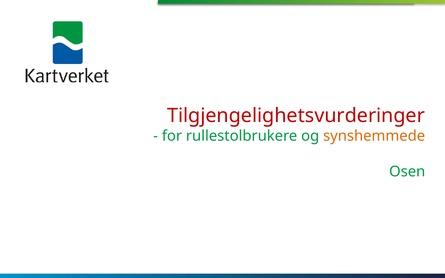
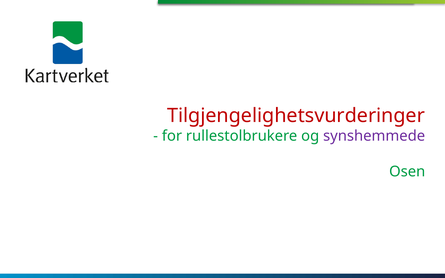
synshemmede colour: orange -> purple (374, 136)
